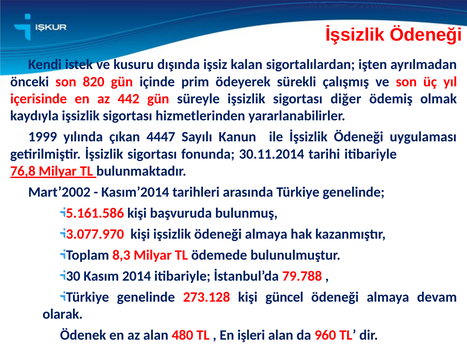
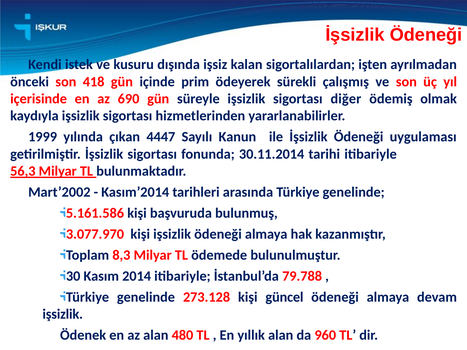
820: 820 -> 418 (94, 82)
442: 442 -> 690 (129, 99)
76,8: 76,8 -> 56,3 (23, 171)
olarak: olarak -> işsizlik (63, 314)
işleri: işleri -> yıllık (251, 335)
